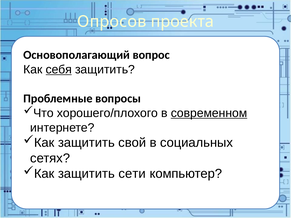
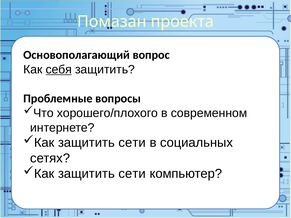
Опросов: Опросов -> Помазан (112, 22)
современном underline: present -> none (209, 113)
свой: свой -> сети (132, 143)
